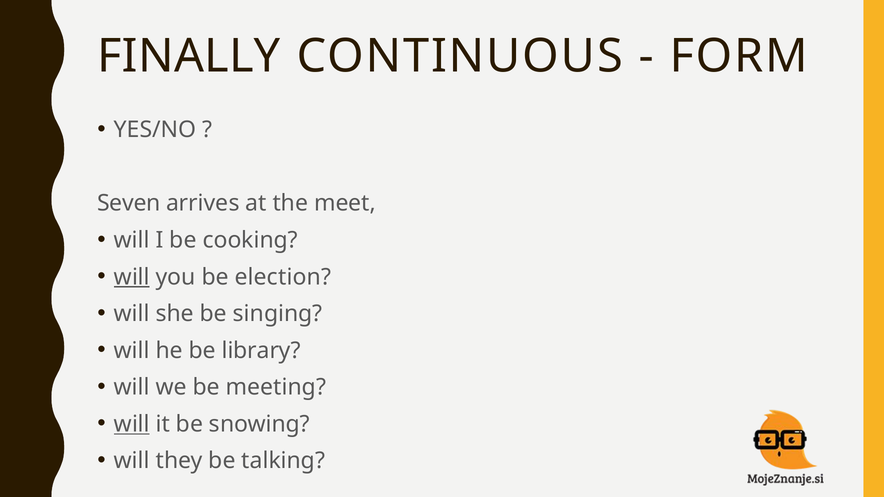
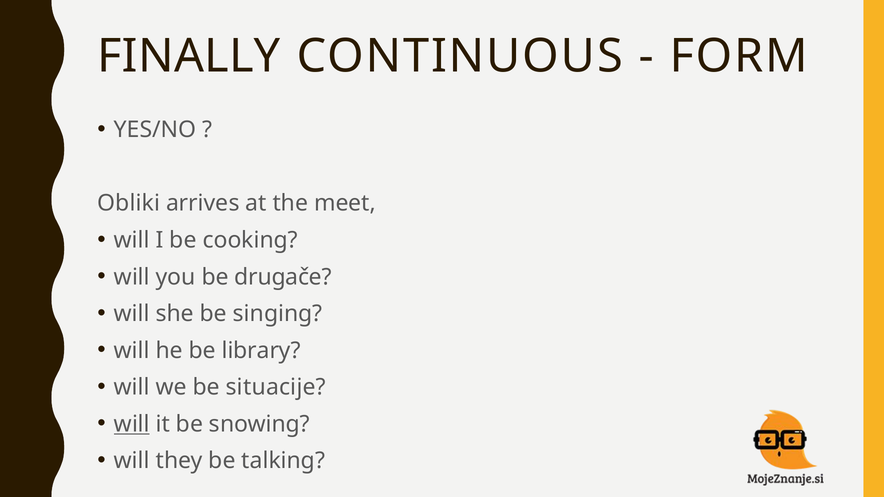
Seven: Seven -> Obliki (129, 203)
will underline: present -> none (132, 277)
election: election -> drugače (283, 277)
meeting: meeting -> situacije (276, 387)
